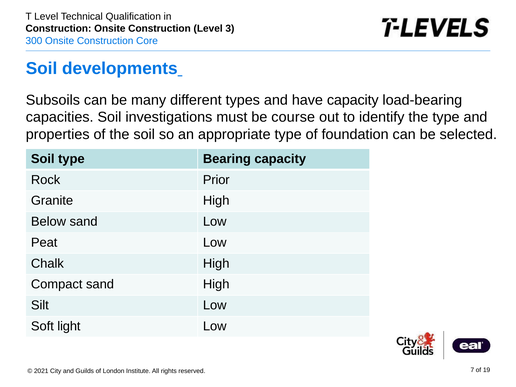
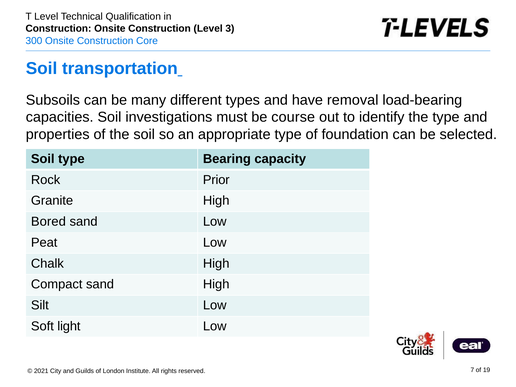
developments: developments -> transportation (120, 68)
have capacity: capacity -> removal (353, 100)
Below: Below -> Bored (48, 222)
